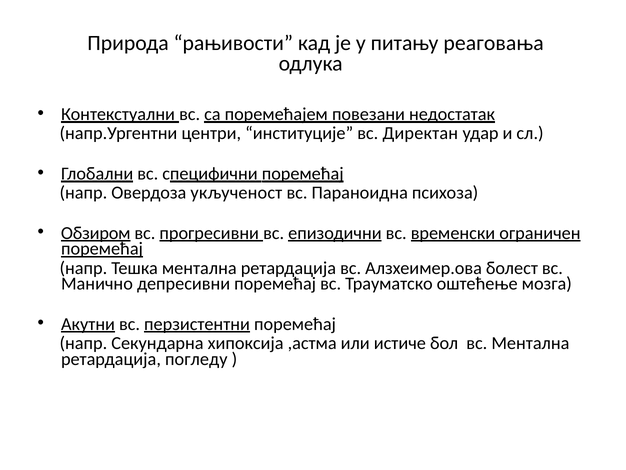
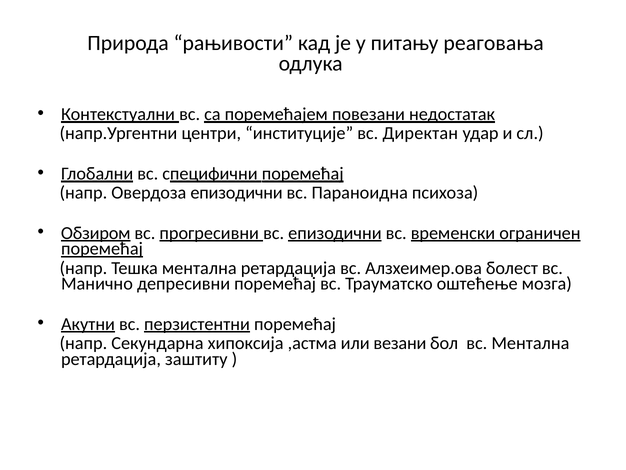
Овердоза укљученост: укљученост -> епизодични (237, 193)
истиче: истиче -> везани (400, 343)
погледу: погледу -> заштиту (196, 359)
